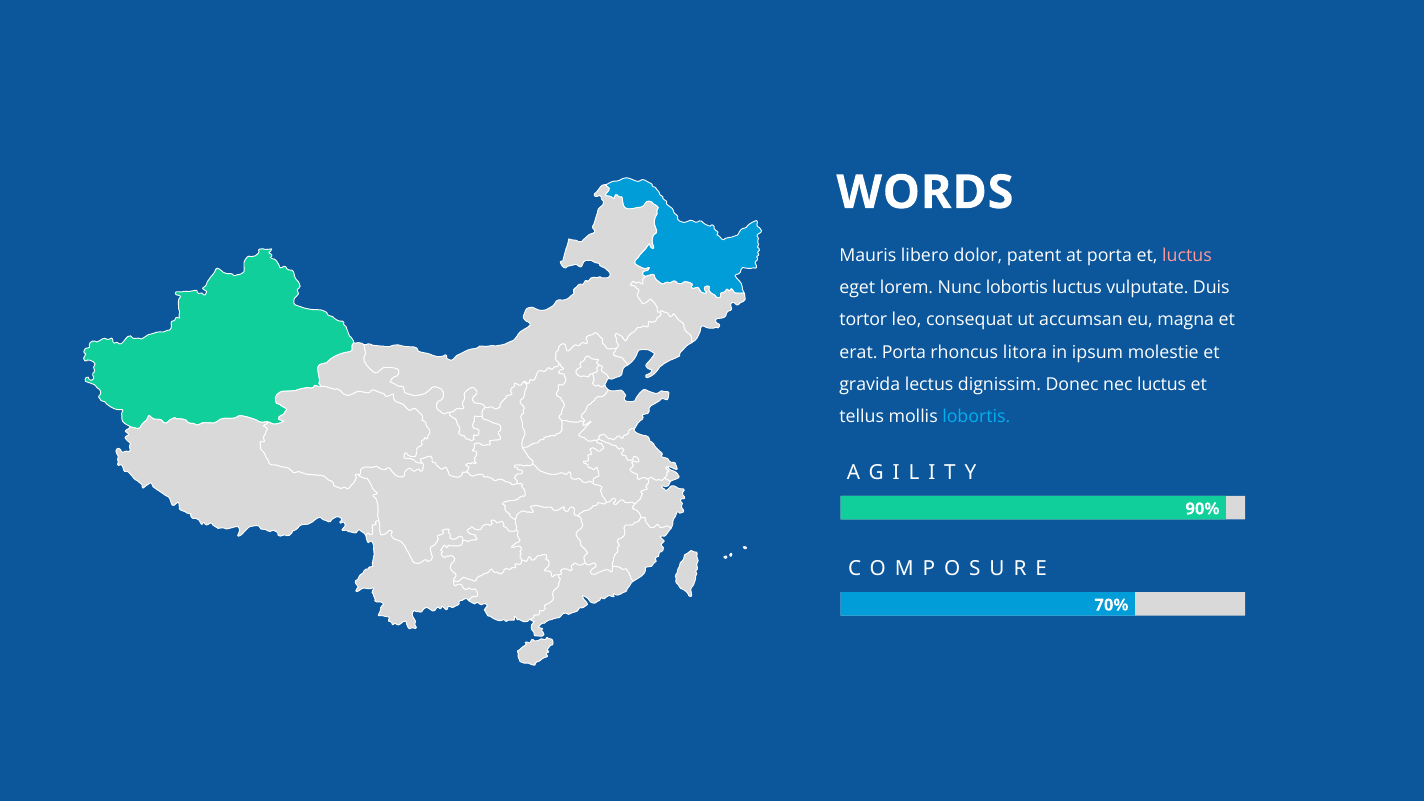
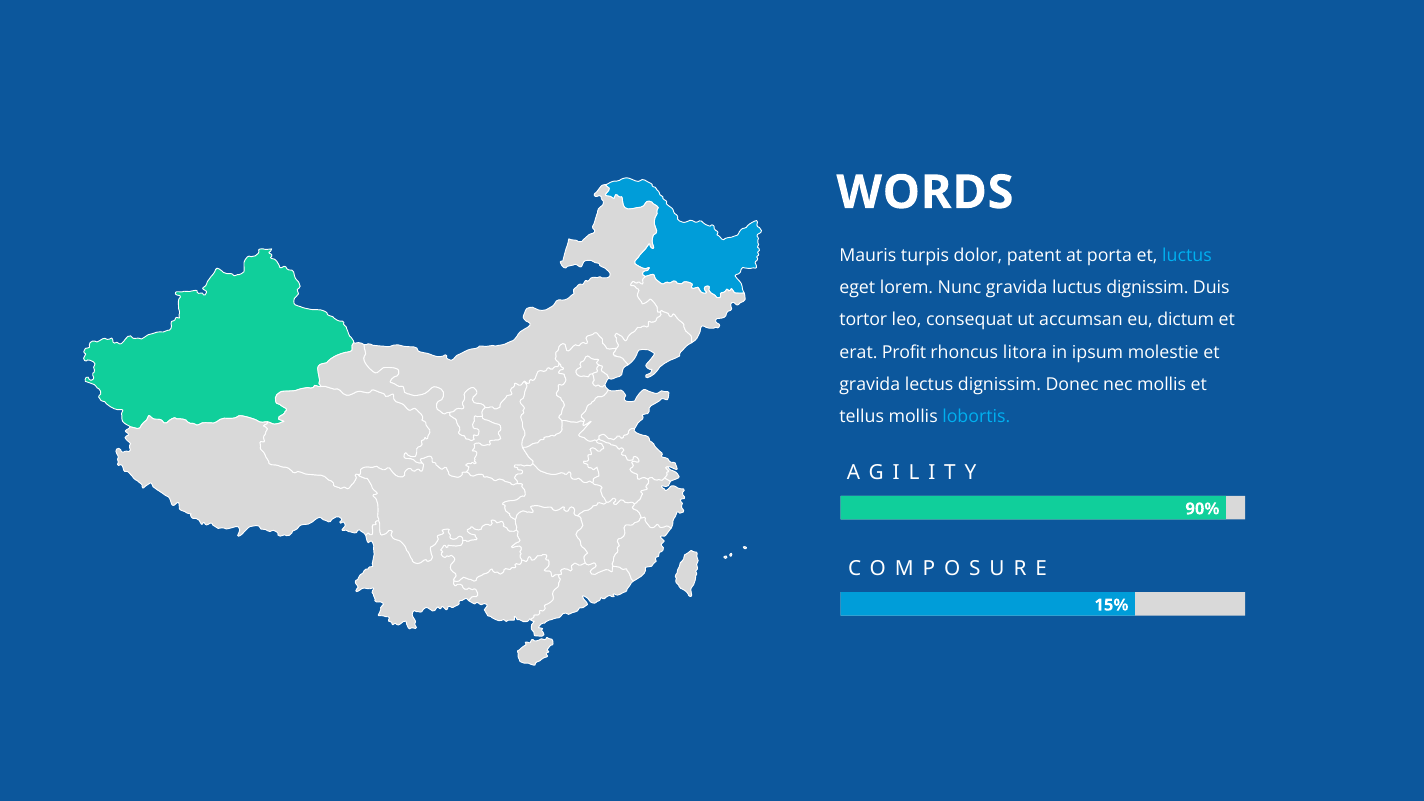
libero: libero -> turpis (925, 256)
luctus colour: pink -> light blue (1187, 256)
Nunc lobortis: lobortis -> gravida (1017, 288)
luctus vulputate: vulputate -> dignissim (1147, 288)
magna: magna -> dictum (1186, 320)
erat Porta: Porta -> Profit (904, 352)
nec luctus: luctus -> mollis (1162, 384)
70%: 70% -> 15% (1111, 605)
